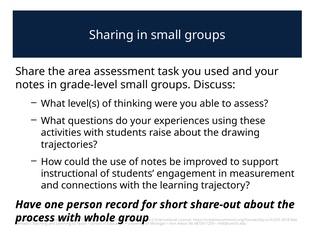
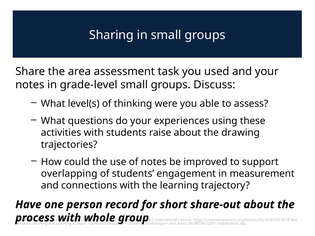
instructional: instructional -> overlapping (69, 174)
